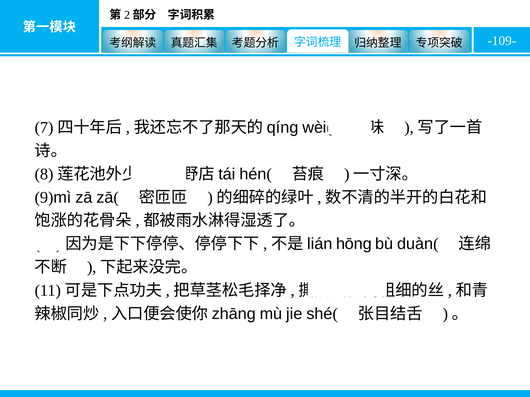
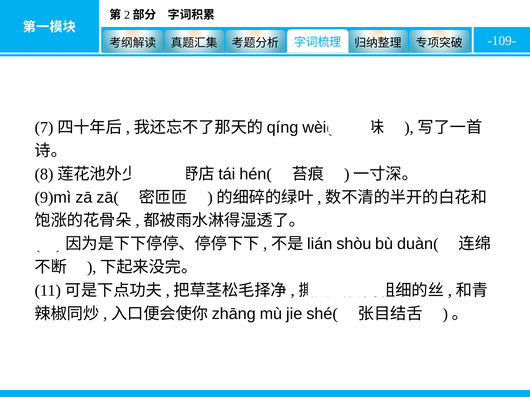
hōng: hōng -> shòu (354, 244)
